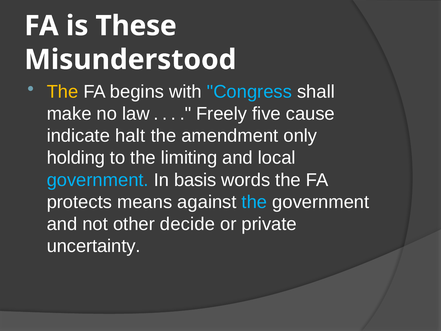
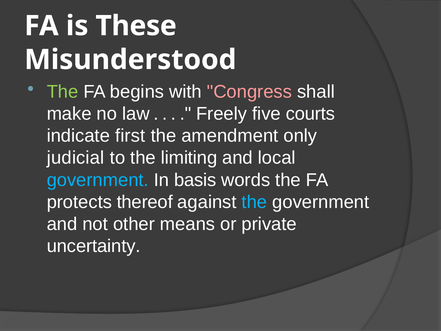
The colour: yellow -> light green (62, 92)
Congress colour: light blue -> pink (249, 92)
cause: cause -> courts (310, 114)
halt: halt -> first (130, 136)
holding: holding -> judicial (76, 158)
means: means -> thereof (145, 202)
decide: decide -> means (188, 224)
